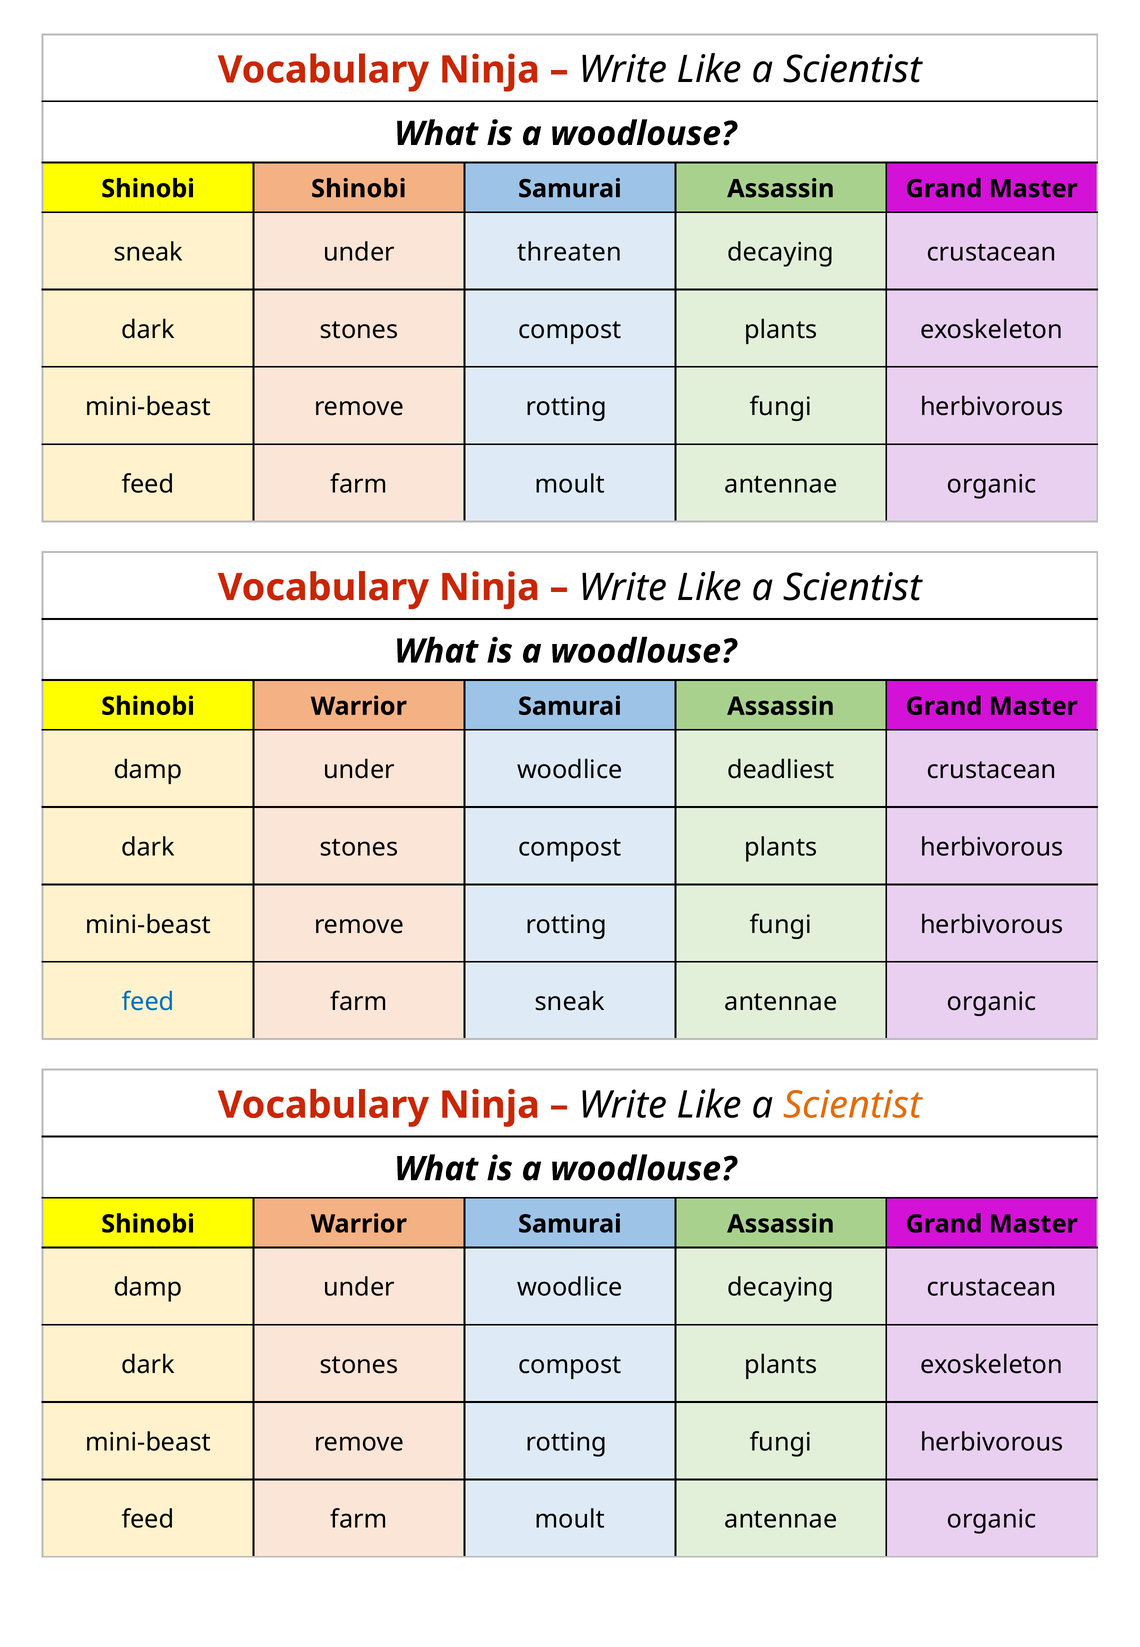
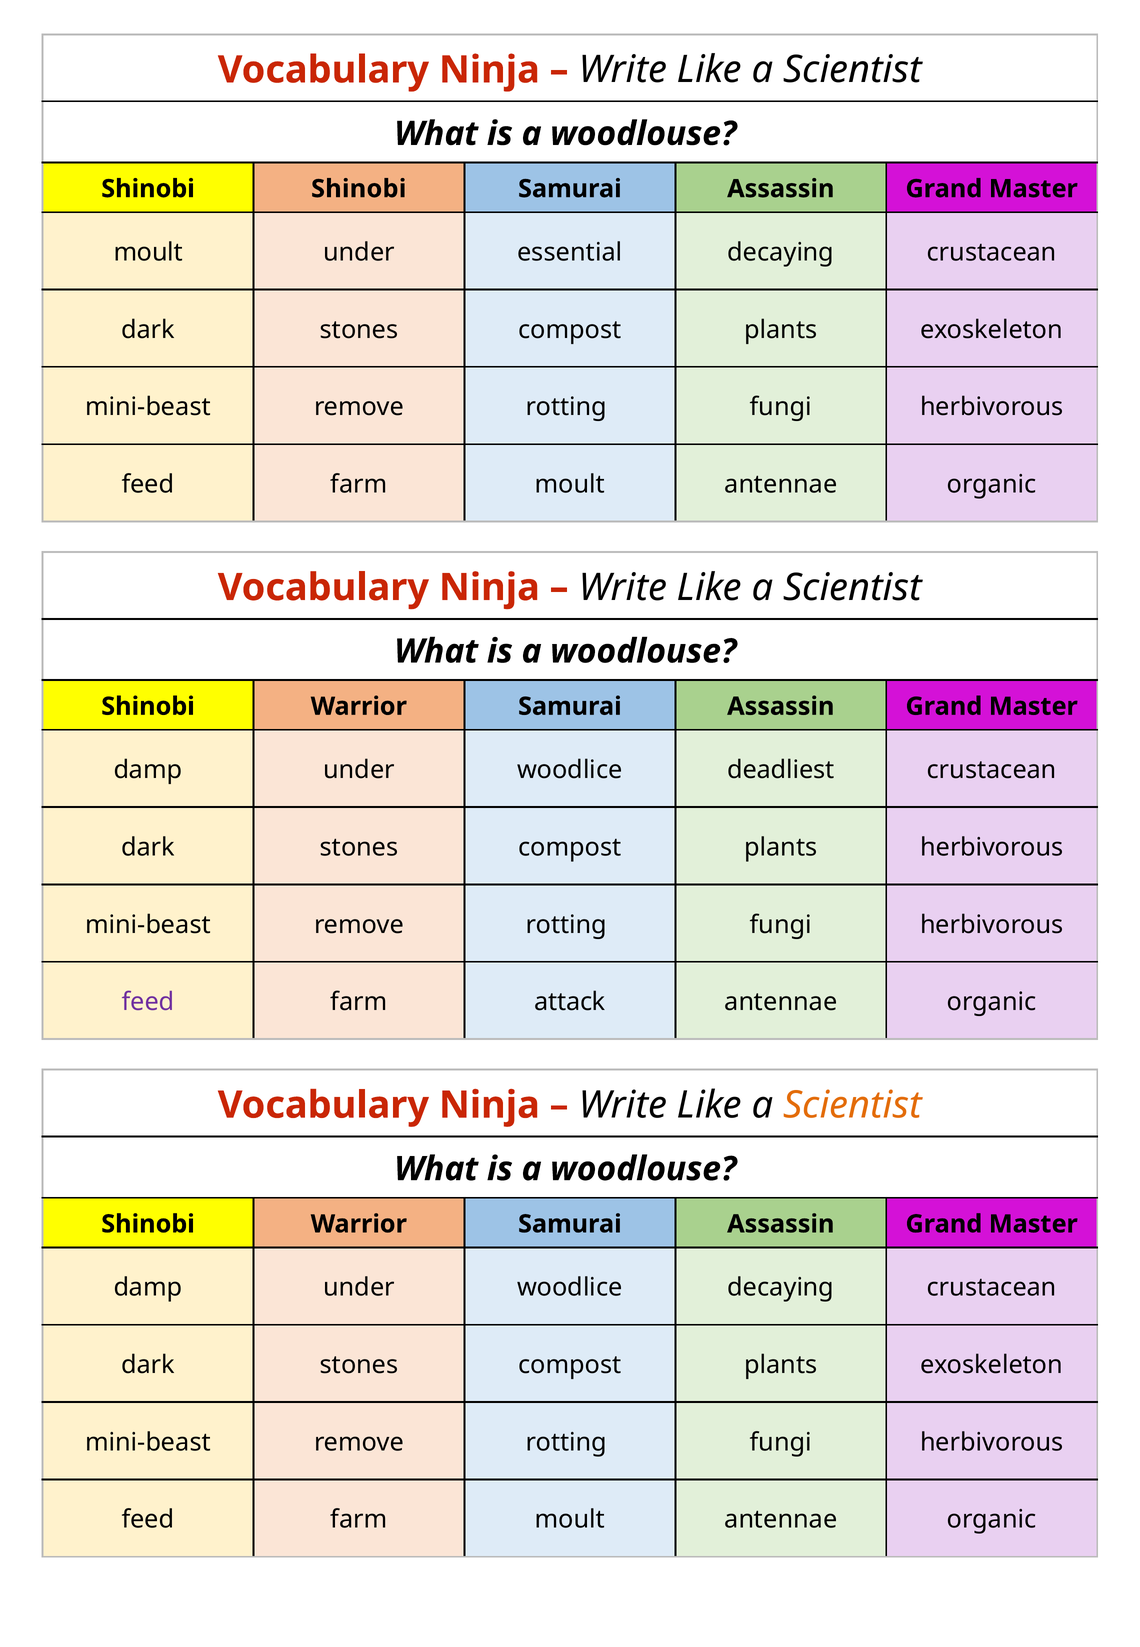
sneak: sneak -> moult (148, 252)
threaten: threaten -> essential (570, 252)
feed colour: blue -> purple (148, 1002)
farm sneak: sneak -> attack (570, 1002)
